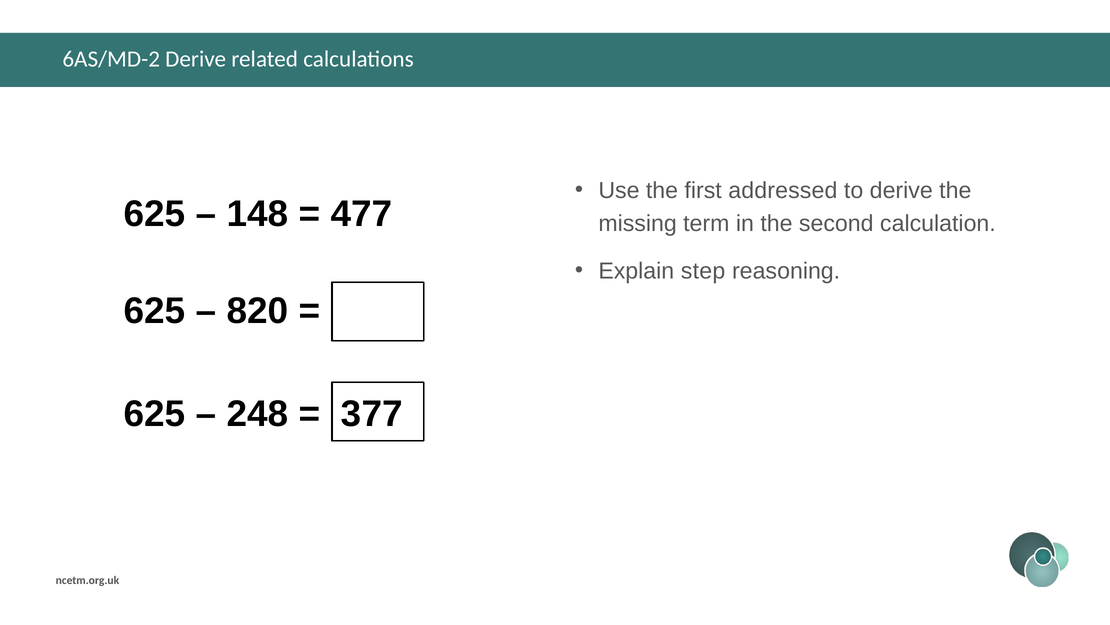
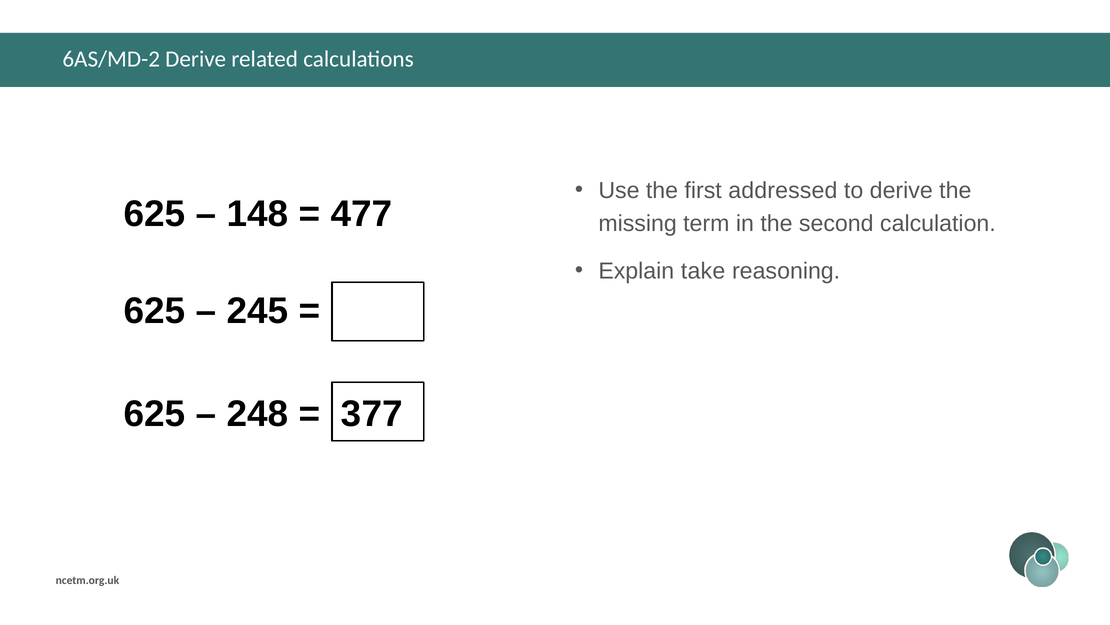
step: step -> take (703, 271)
820: 820 -> 245 (258, 311)
